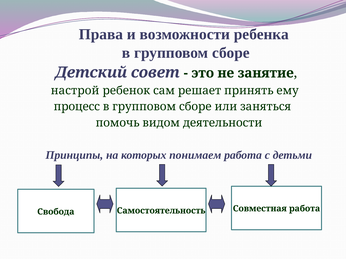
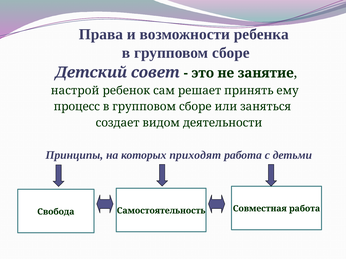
помочь: помочь -> создает (118, 123)
понимаем: понимаем -> приходят (195, 155)
